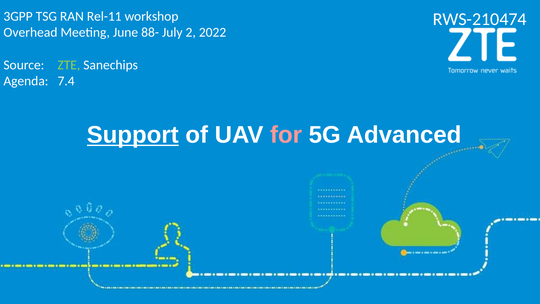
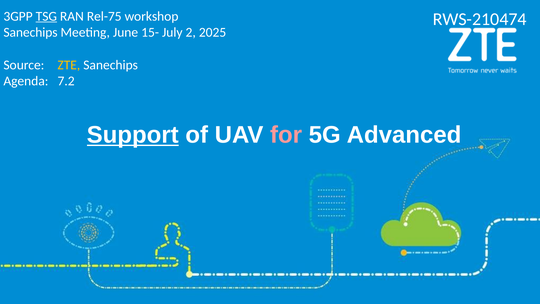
TSG underline: none -> present (46, 16)
Rel-11: Rel-11 -> Rel-75 (104, 16)
Overhead: Overhead -> Sanechips (31, 32)
88-: 88- -> 15- (150, 32)
2022: 2022 -> 2025 (213, 32)
ZTE colour: light green -> yellow (69, 65)
7.4: 7.4 -> 7.2 (66, 81)
